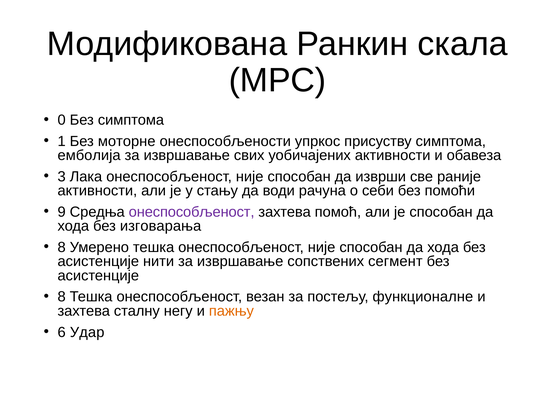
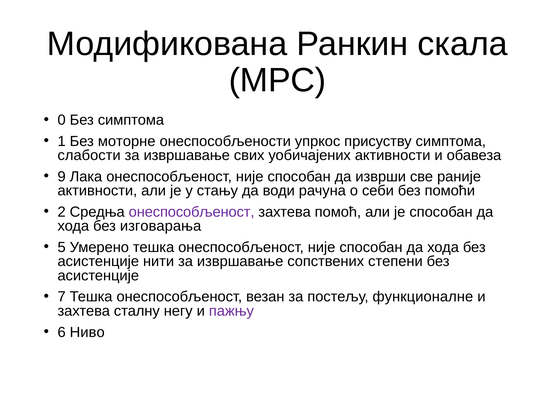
емболија: емболија -> слабости (89, 156)
3: 3 -> 9 (62, 177)
9: 9 -> 2 (62, 212)
8: 8 -> 5 (62, 247)
сегмент: сегмент -> степени (395, 262)
8: 8 -> 7 (62, 297)
пажњу colour: orange -> purple (231, 311)
Удар: Удар -> Ниво (87, 332)
